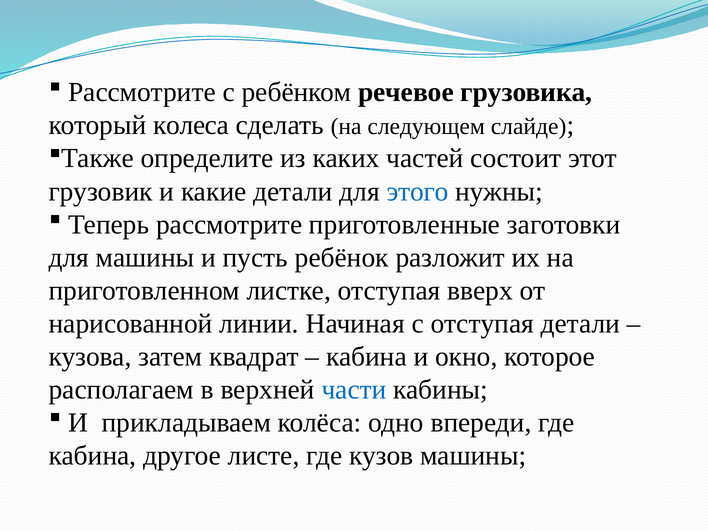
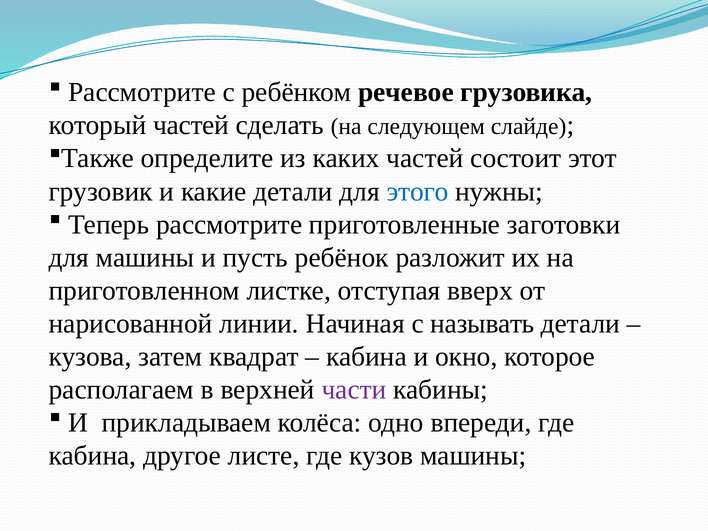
который колеса: колеса -> частей (191, 125)
с отступая: отступая -> называть (482, 324)
части colour: blue -> purple (354, 390)
